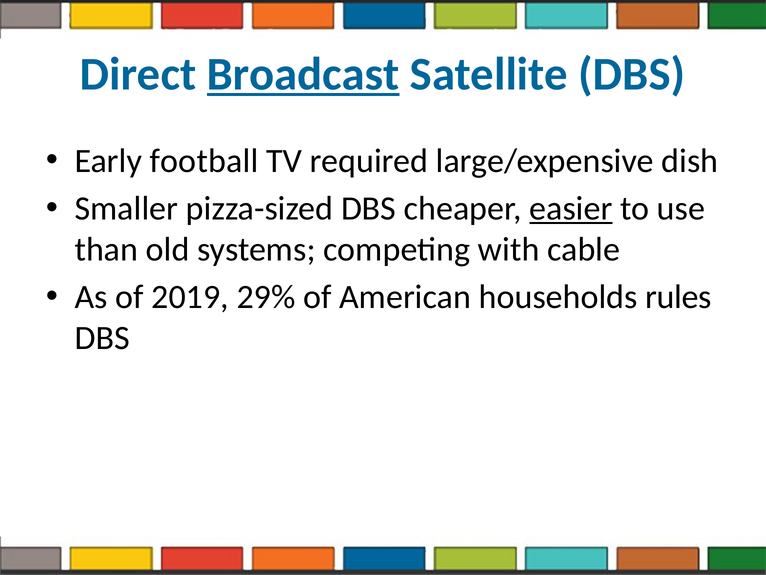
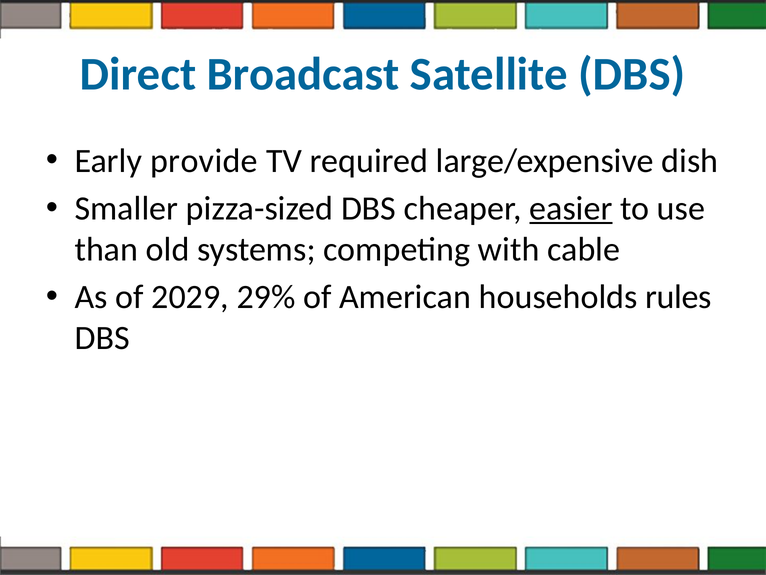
Broadcast underline: present -> none (303, 74)
football: football -> provide (204, 161)
2019: 2019 -> 2029 (190, 297)
